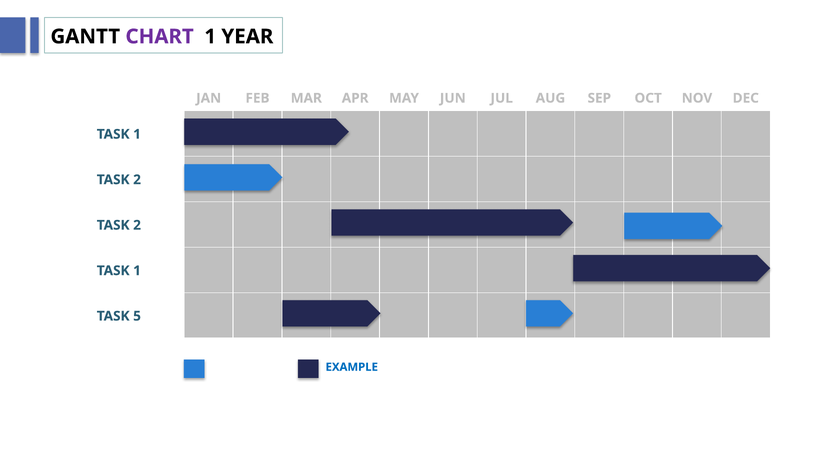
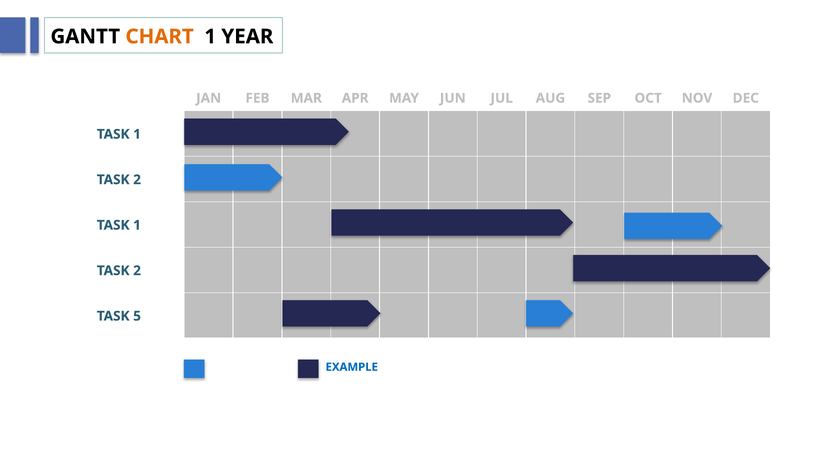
CHART colour: purple -> orange (160, 37)
2: 2 -> 1 (137, 225)
1: 1 -> 2 (137, 271)
